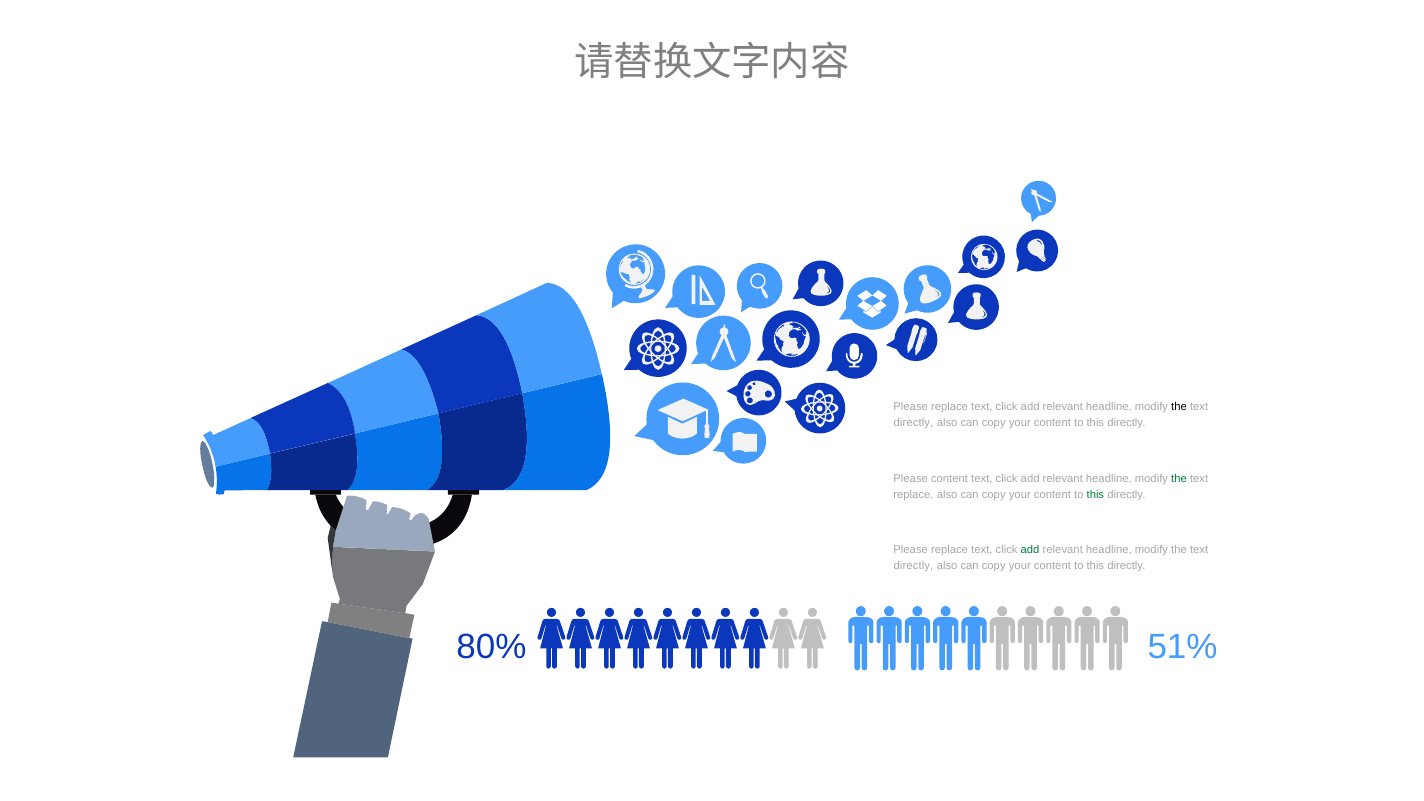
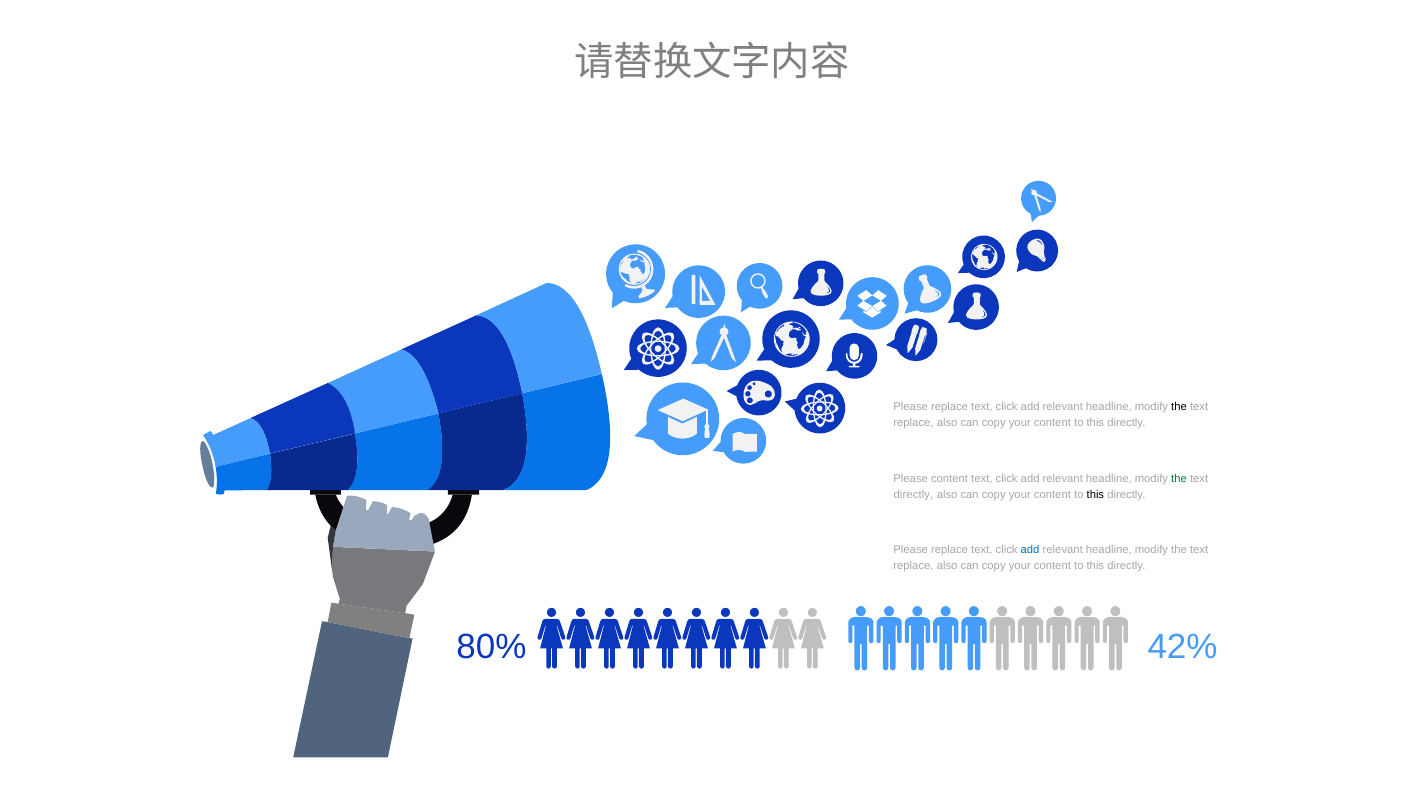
directly: directly -> replace (913, 423)
replace: replace -> directly (913, 495)
this colour: green -> black (1095, 495)
add colour: green -> blue (1030, 550)
directly: directly -> replace (913, 566)
51%: 51% -> 42% (1183, 647)
